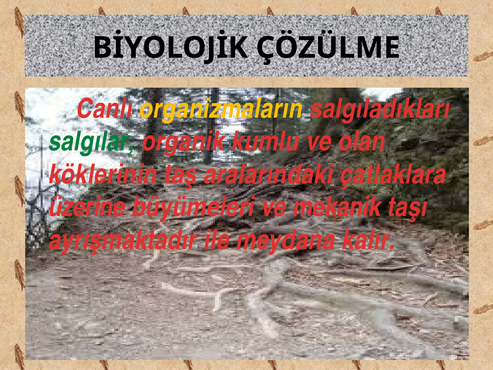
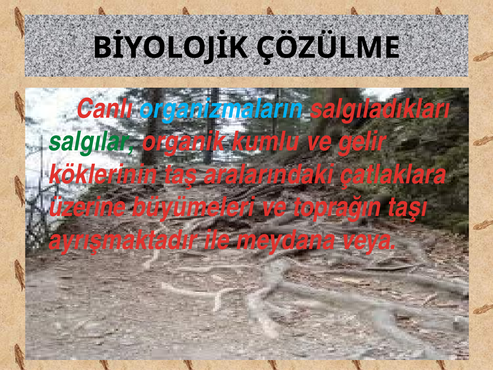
organizmaların colour: yellow -> light blue (221, 109)
olan: olan -> gelir (362, 141)
mekanik: mekanik -> toprağın (337, 207)
kalır: kalır -> veya (369, 240)
